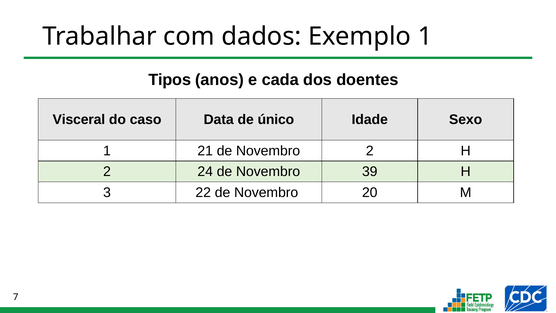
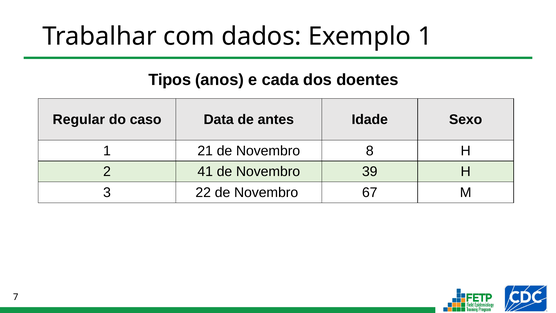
Visceral: Visceral -> Regular (79, 119)
único: único -> antes (276, 119)
Novembro 2: 2 -> 8 (370, 151)
24: 24 -> 41 (205, 172)
20: 20 -> 67 (370, 192)
